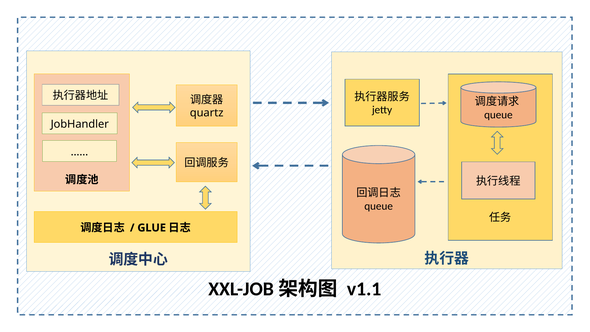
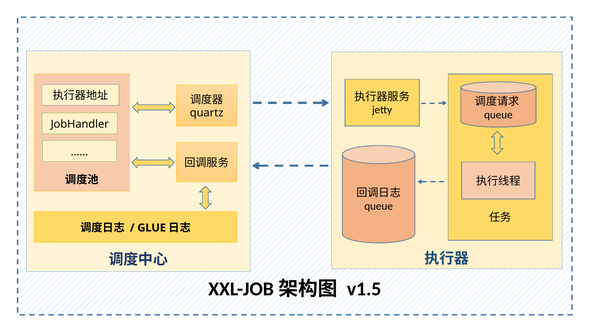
v1.1: v1.1 -> v1.5 (364, 289)
